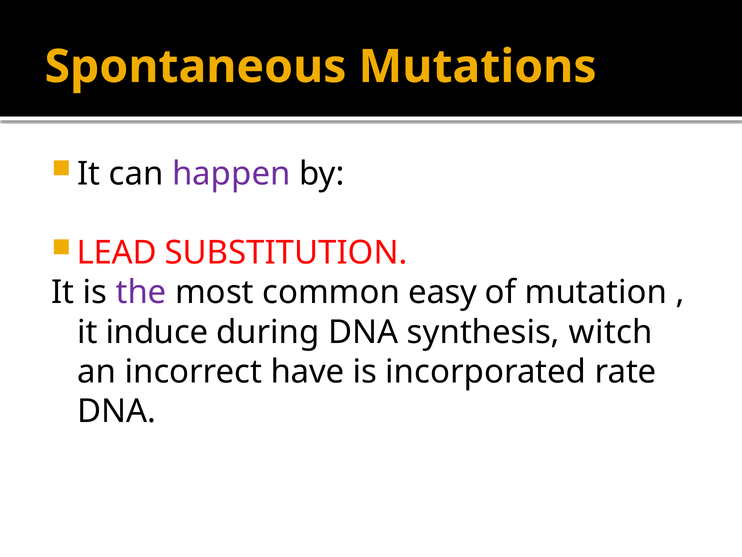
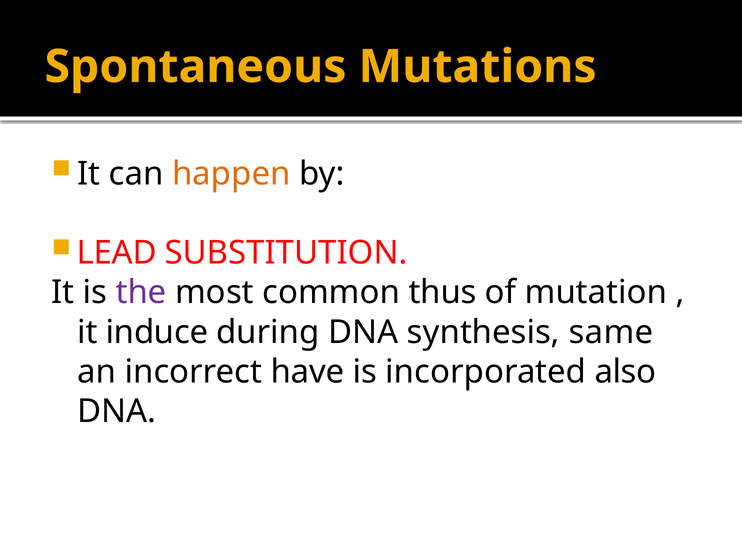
happen colour: purple -> orange (231, 174)
easy: easy -> thus (443, 292)
witch: witch -> same (611, 332)
rate: rate -> also (625, 371)
